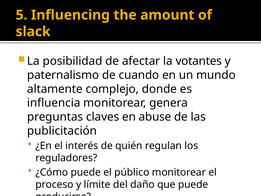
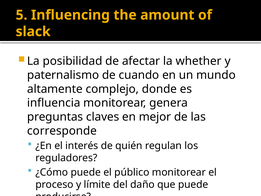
votantes: votantes -> whether (199, 61)
abuse: abuse -> mejor (155, 117)
publicitación: publicitación -> corresponde (62, 131)
